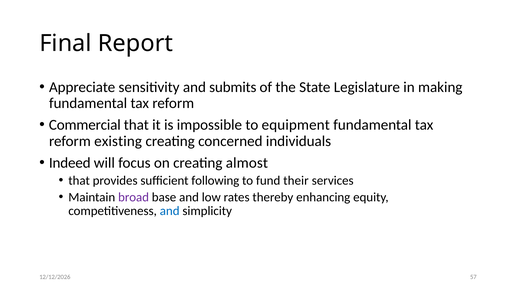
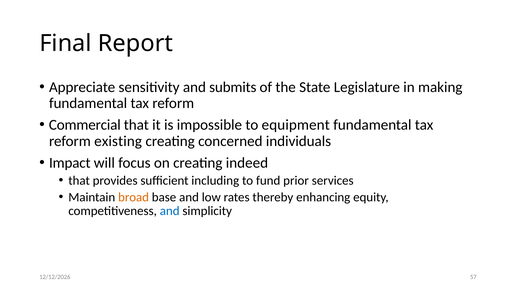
Indeed: Indeed -> Impact (70, 163)
almost: almost -> indeed (247, 163)
following: following -> including (215, 181)
their: their -> prior (296, 181)
broad colour: purple -> orange (134, 197)
